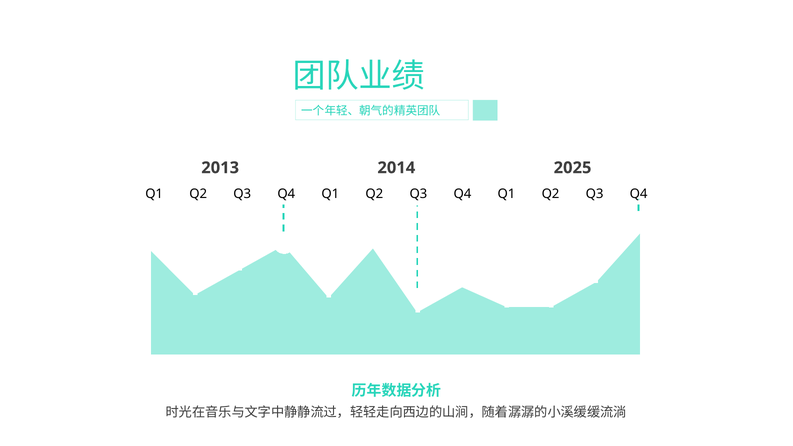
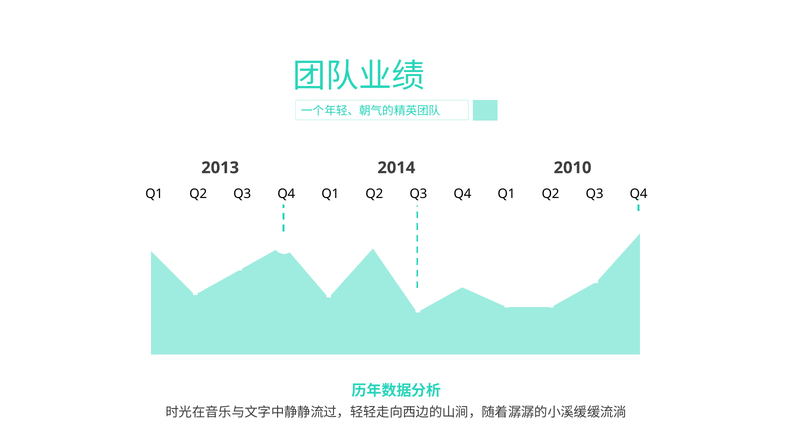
2025: 2025 -> 2010 (573, 168)
